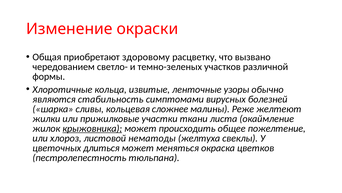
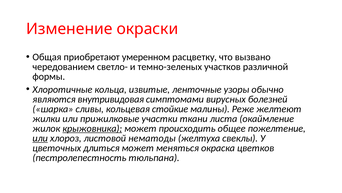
здоровому: здоровому -> умеренном (146, 57)
стабильность: стабильность -> внутривидовая (111, 99)
сложнее: сложнее -> стойкие (170, 109)
или underline: none -> present (40, 138)
